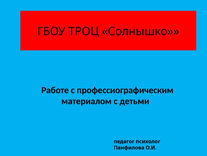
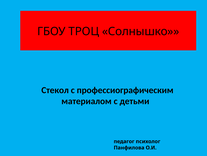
Работе: Работе -> Стекол (55, 90)
